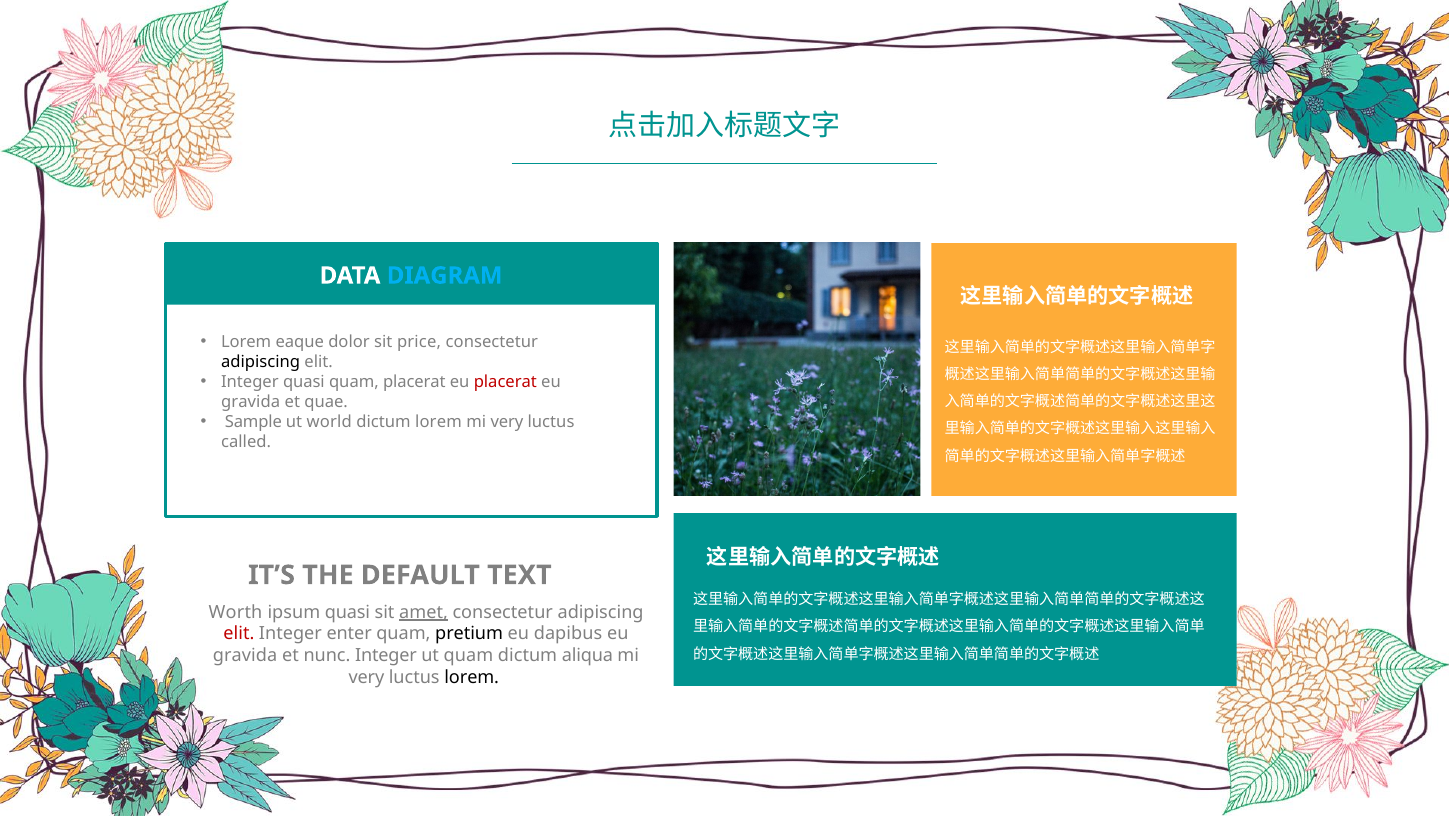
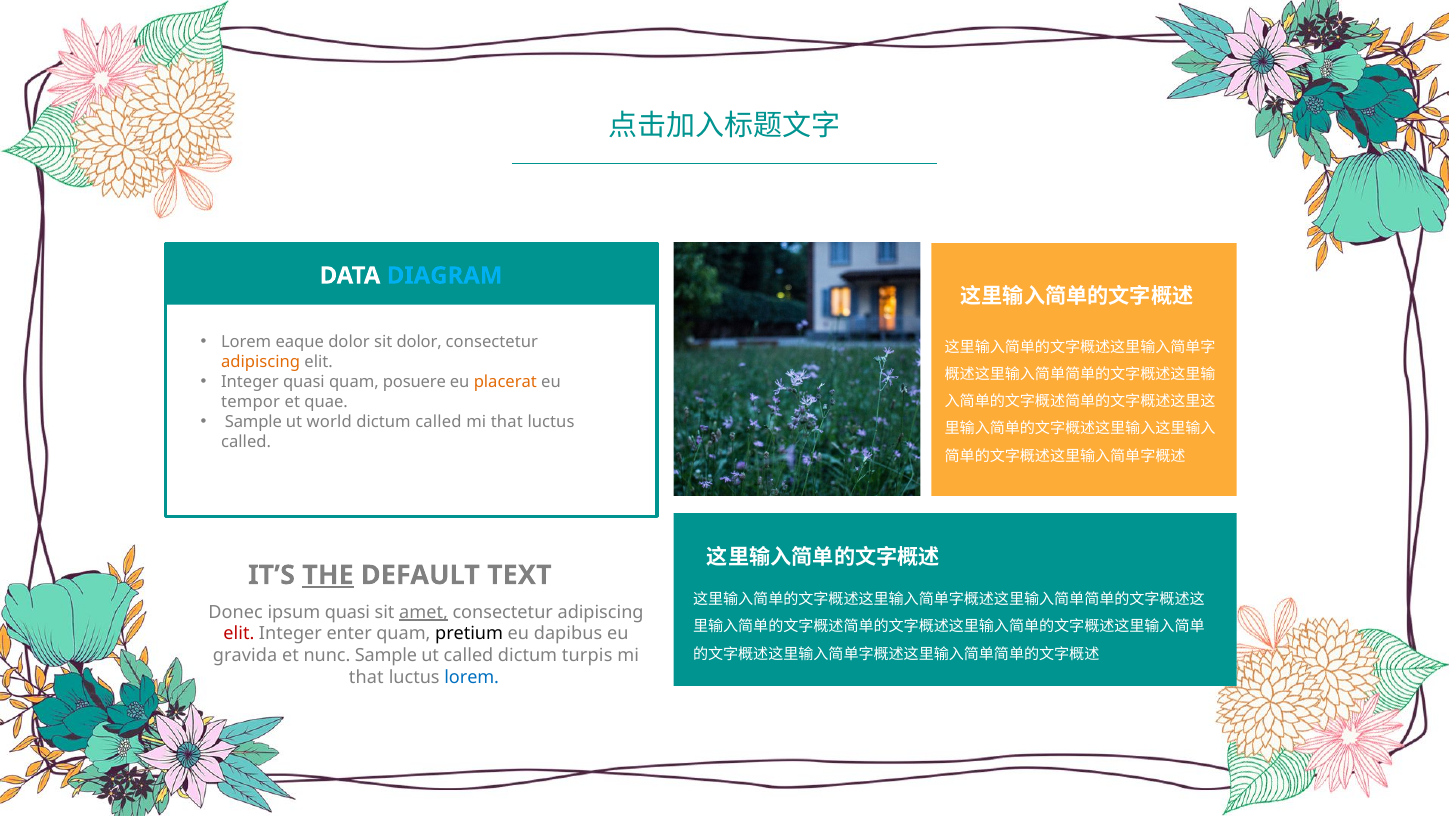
sit price: price -> dolor (419, 342)
adipiscing colour: black -> orange (261, 362)
quam placerat: placerat -> posuere (414, 382)
placerat colour: red -> orange (505, 382)
gravida: gravida -> tempor (251, 402)
dictum lorem: lorem -> called (438, 422)
very: very -> that (507, 422)
THE underline: none -> present (328, 575)
Worth: Worth -> Donec (236, 612)
nunc Integer: Integer -> Sample (386, 655)
ut quam: quam -> called (469, 655)
aliqua: aliqua -> turpis (587, 655)
very: very -> that (366, 677)
lorem colour: black -> blue (472, 677)
